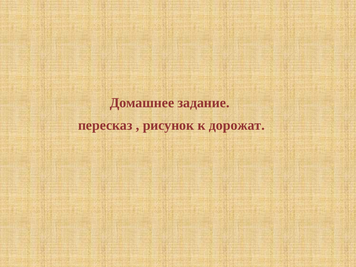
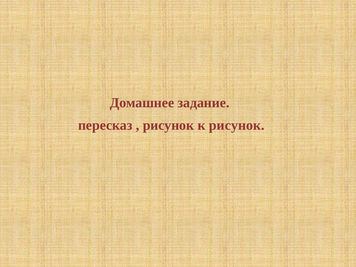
к дорожат: дорожат -> рисунок (237, 125)
